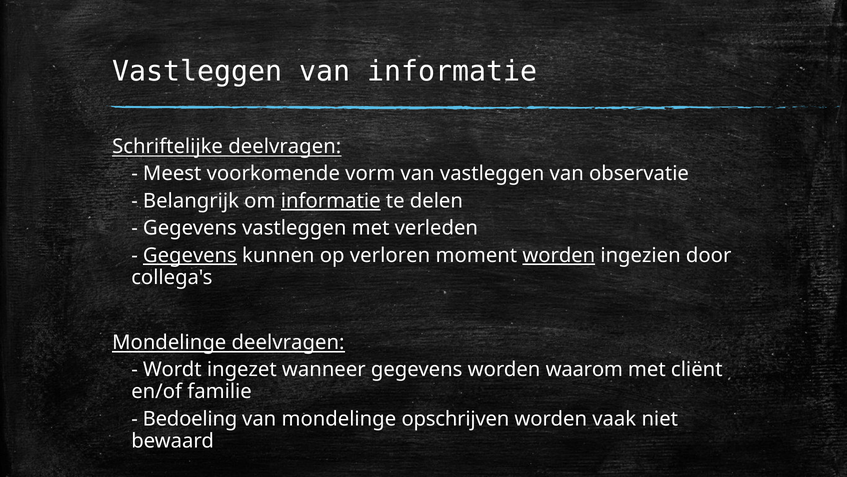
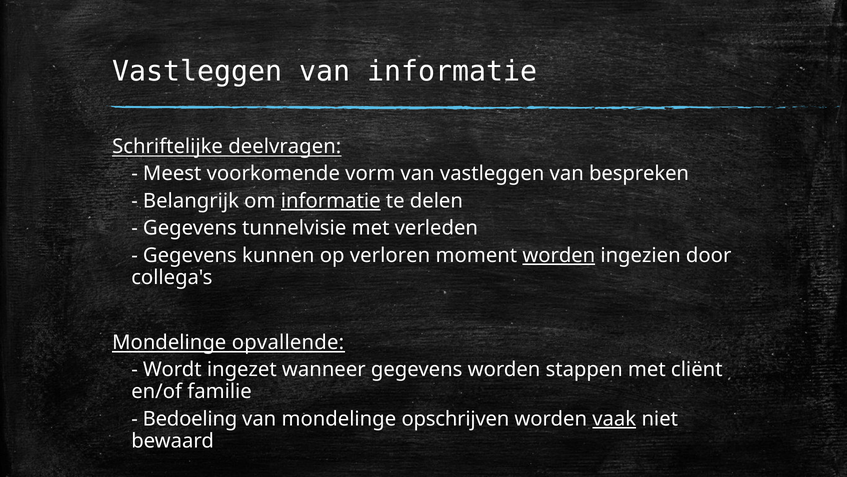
observatie: observatie -> bespreken (639, 174)
Gegevens vastleggen: vastleggen -> tunnelvisie (294, 228)
Gegevens underline: present -> none (190, 255)
Mondelinge deelvragen: deelvragen -> opvallende (288, 342)
waarom: waarom -> stappen (584, 369)
vaak underline: none -> present (614, 418)
